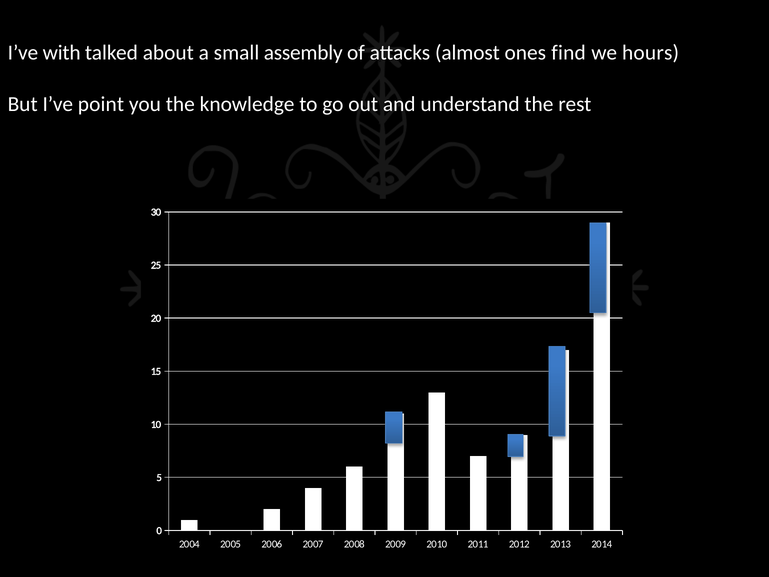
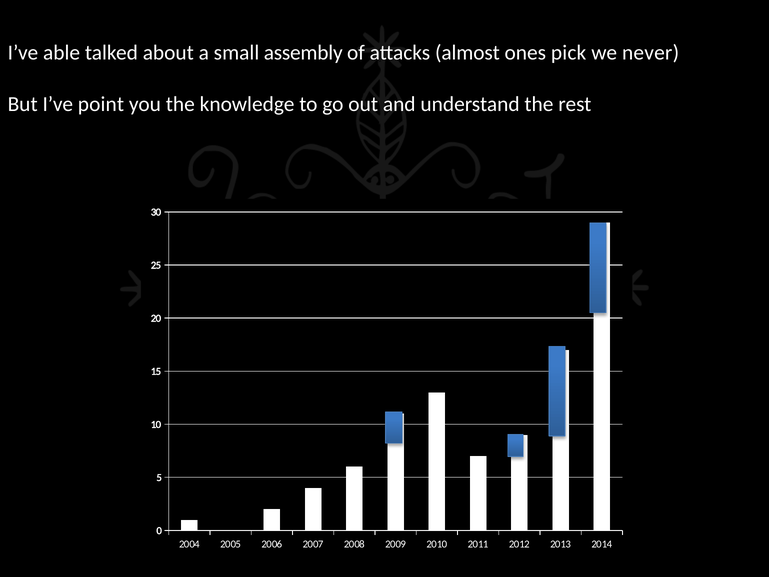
with: with -> able (62, 53)
find: find -> pick (569, 53)
hours: hours -> never (651, 53)
